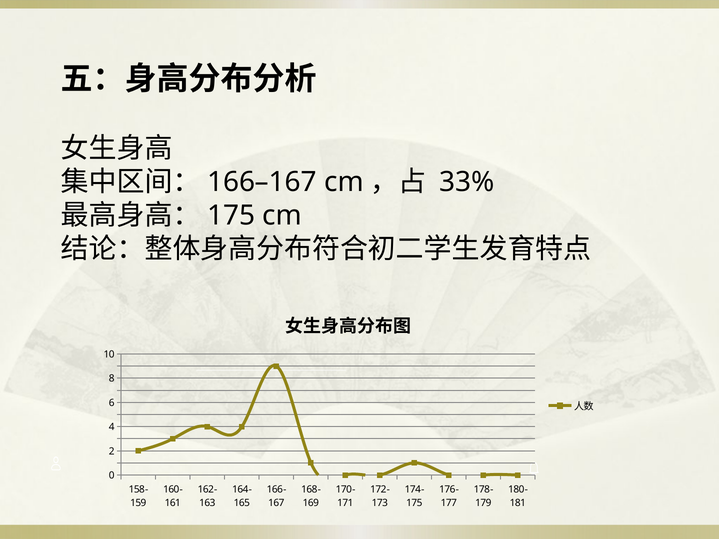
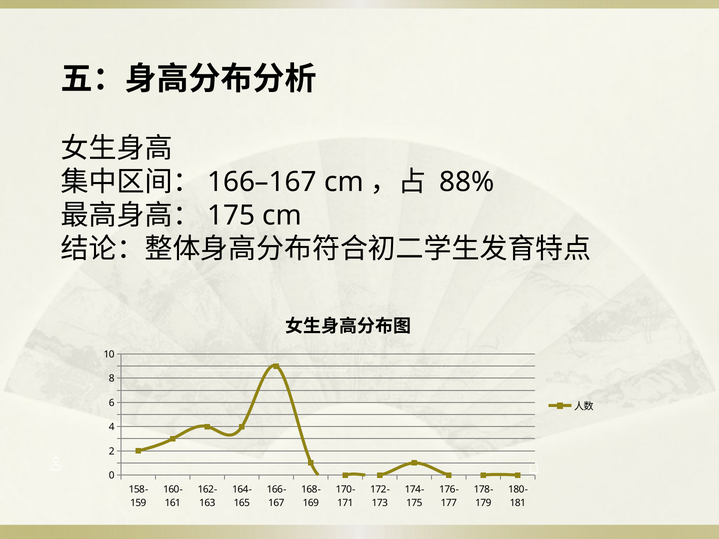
33%: 33% -> 88% (467, 182)
